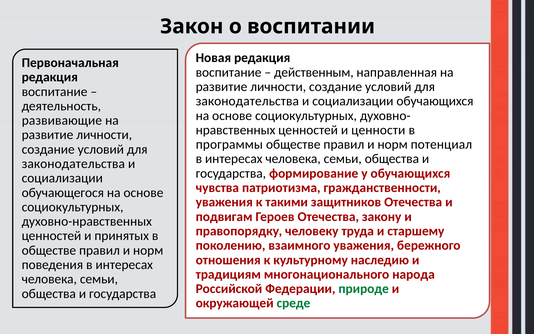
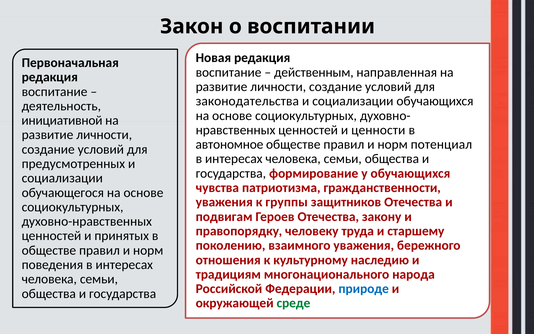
развивающие: развивающие -> инициативной (62, 120)
программы: программы -> автономное (229, 144)
законодательства: законодательства -> предусмотренных (73, 164)
такими: такими -> группы (287, 202)
природе colour: green -> blue (364, 289)
